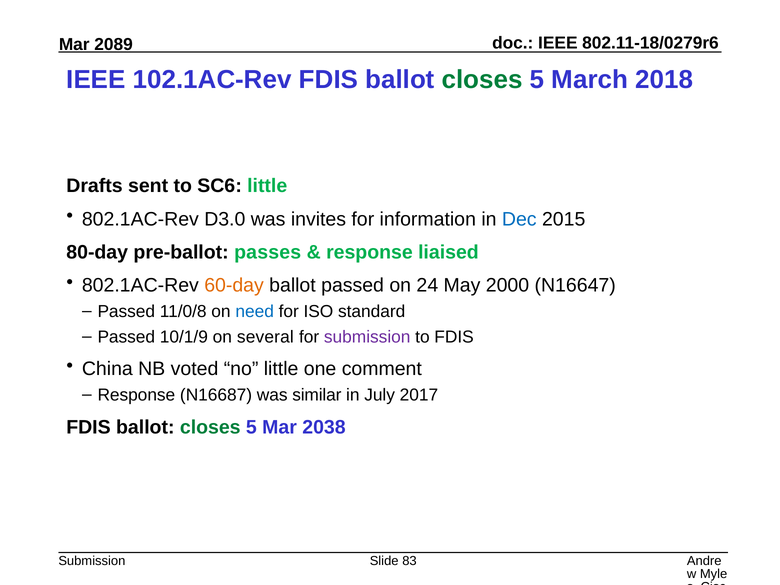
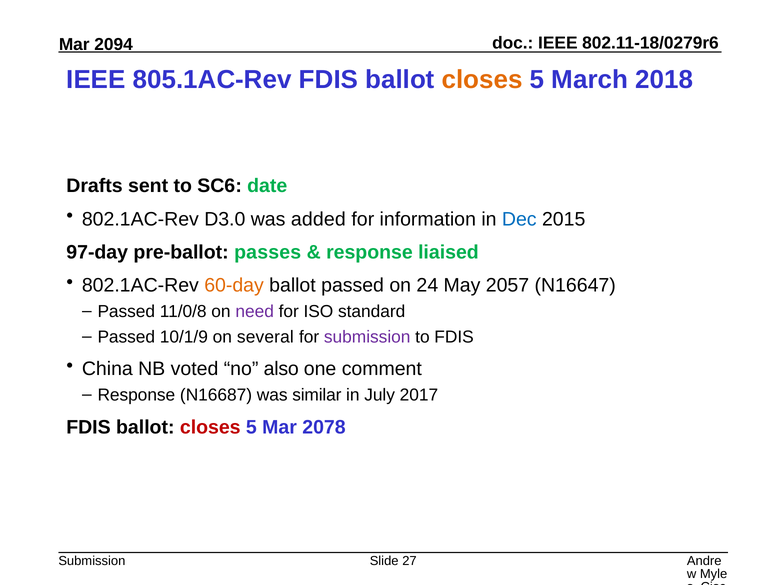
2089: 2089 -> 2094 (114, 44)
102.1AC-Rev: 102.1AC-Rev -> 805.1AC-Rev (212, 80)
closes colour: green -> orange (482, 80)
SC6 little: little -> date (267, 186)
invites: invites -> added (318, 219)
80-day: 80-day -> 97-day (97, 252)
2000: 2000 -> 2057 (508, 285)
need colour: blue -> purple (255, 312)
no little: little -> also (281, 369)
closes colour: green -> red (210, 427)
2038: 2038 -> 2078 (324, 427)
83: 83 -> 27 (409, 561)
